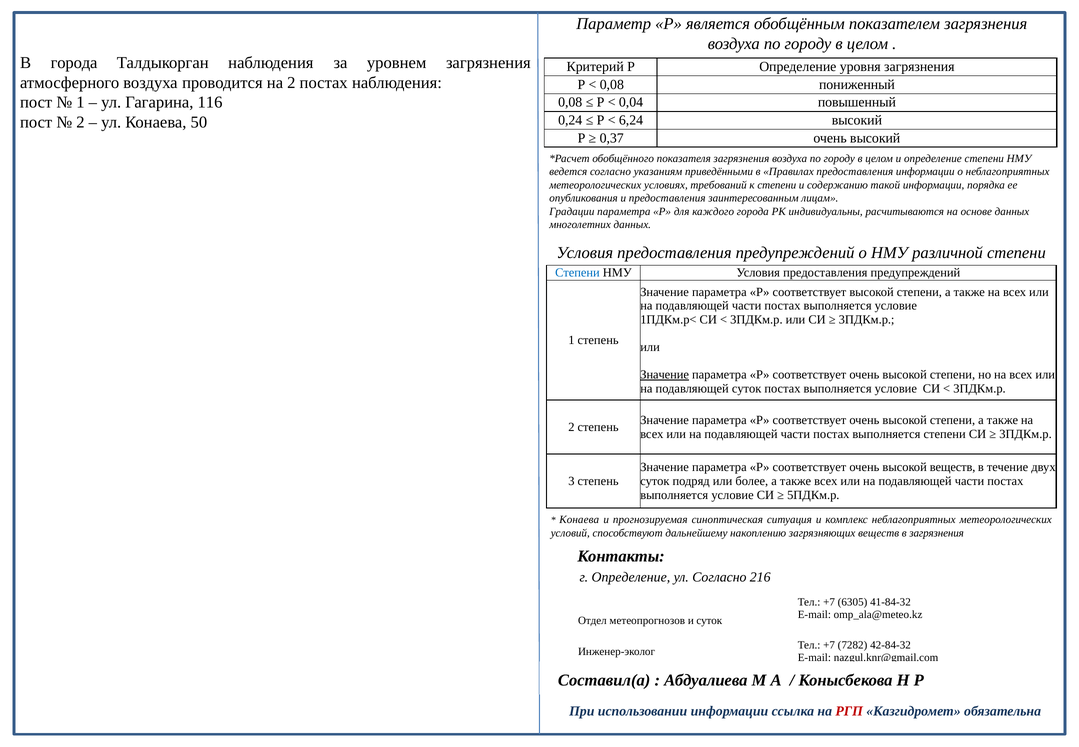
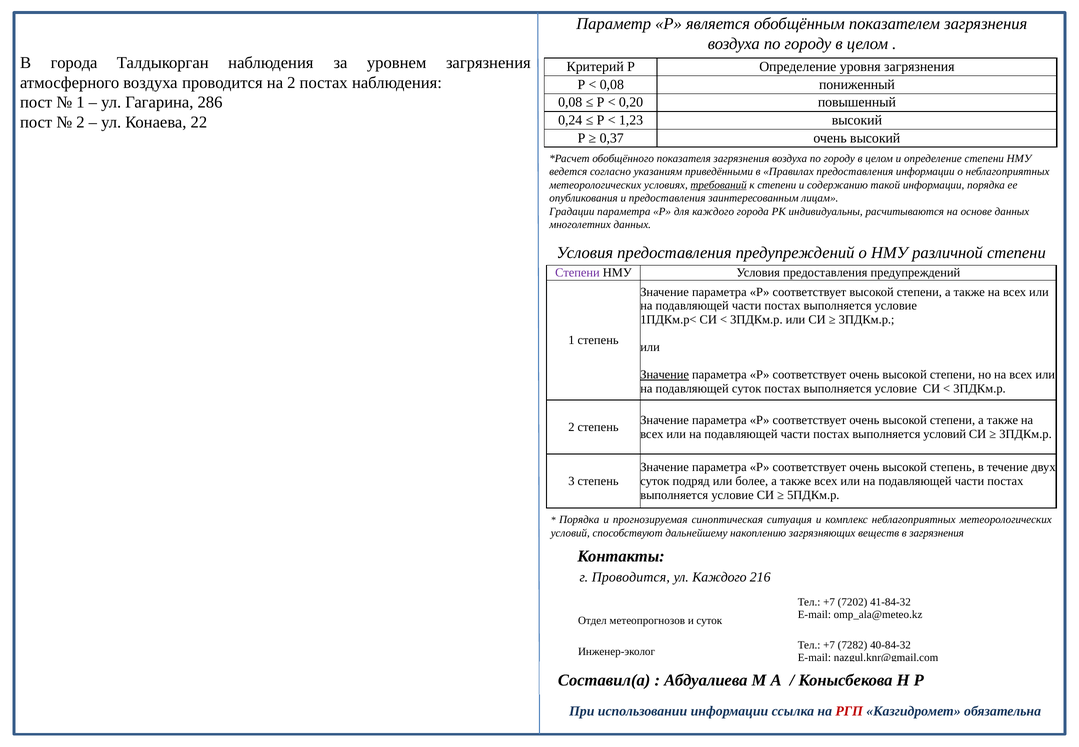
116: 116 -> 286 (210, 103)
0,04: 0,04 -> 0,20 (631, 102)
6,24: 6,24 -> 1,23 (631, 120)
50: 50 -> 22 (199, 122)
требований underline: none -> present (719, 185)
Степени colour: blue -> purple (577, 273)
выполняется степени: степени -> условий (945, 434)
высокой веществ: веществ -> степень (952, 467)
Конаева: Конаева -> Порядка (579, 520)
г Определение: Определение -> Проводится (631, 577)
ул Согласно: Согласно -> Каждого (719, 577)
6305: 6305 -> 7202 (853, 602)
42-84-32: 42-84-32 -> 40-84-32 (891, 645)
